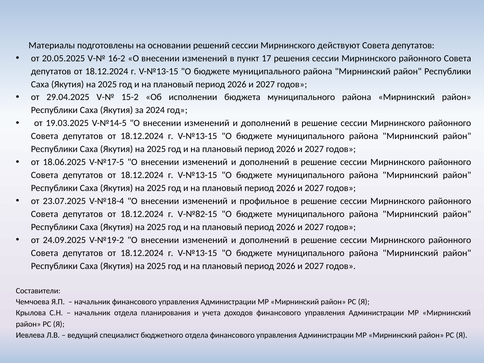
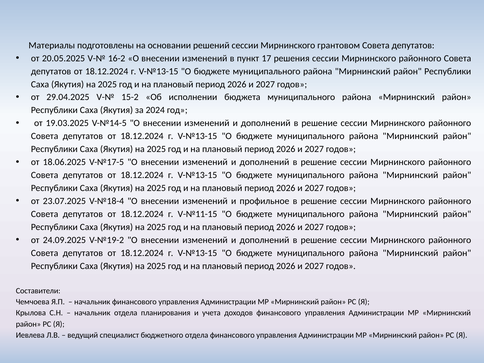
действуют: действуют -> грантовом (339, 45)
V-№82-15: V-№82-15 -> V-№11-15 (197, 214)
